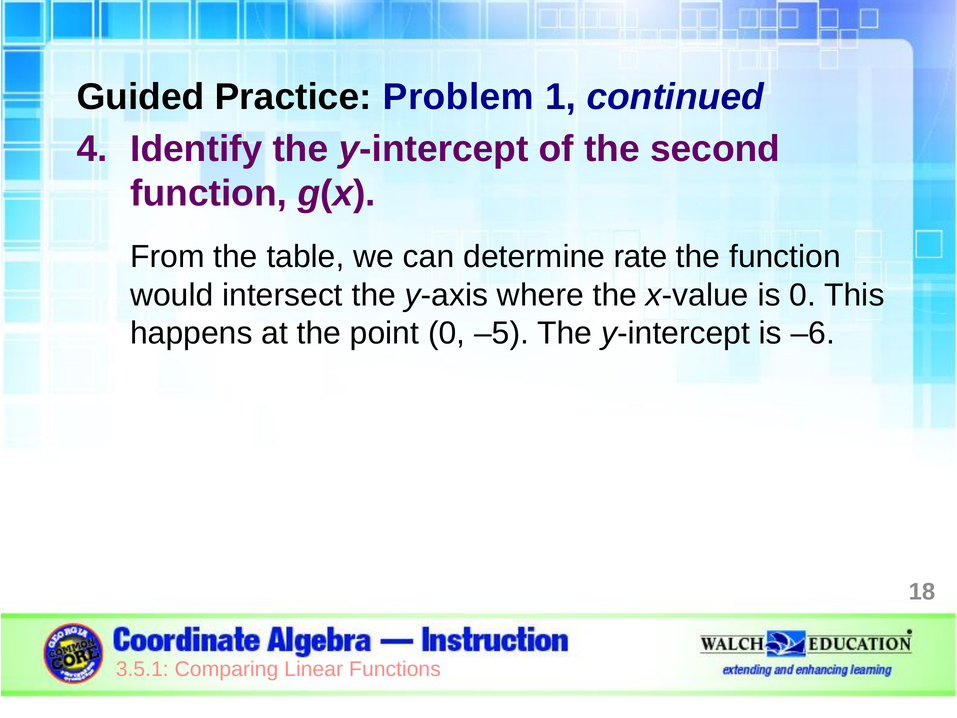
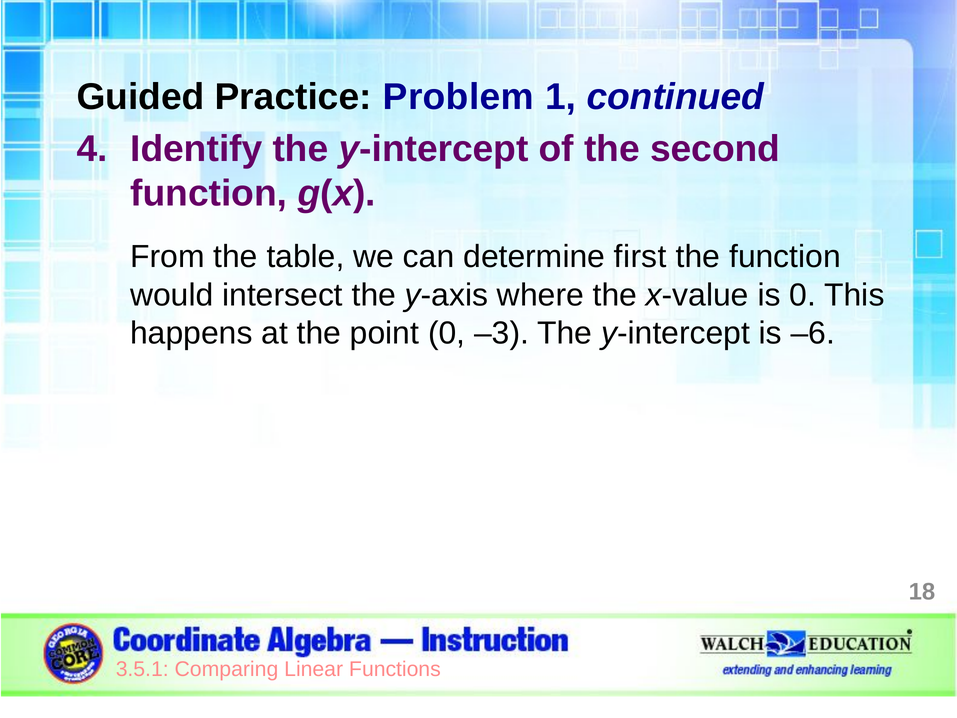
rate: rate -> first (640, 257)
–5: –5 -> –3 (502, 333)
